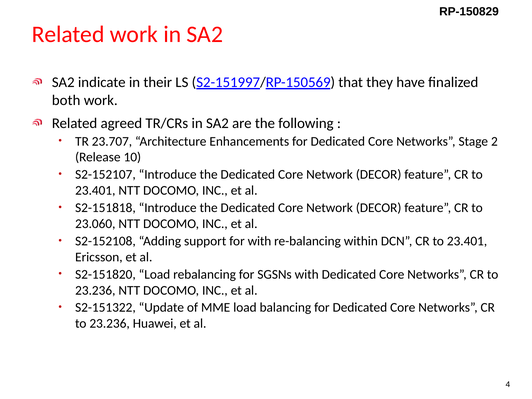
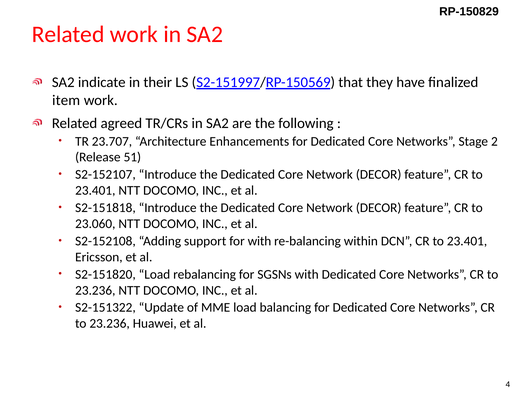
both: both -> item (66, 100)
10: 10 -> 51 (132, 157)
